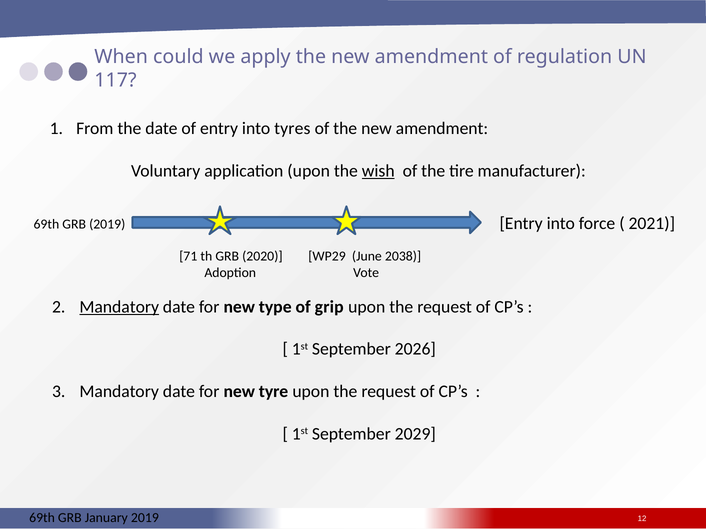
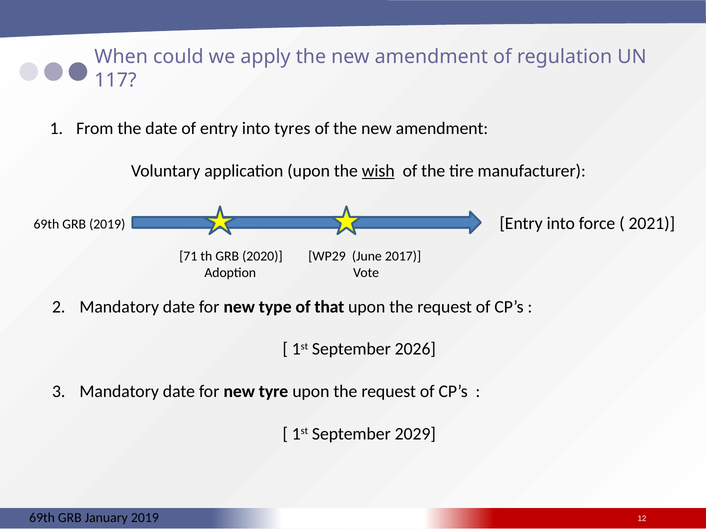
2038: 2038 -> 2017 (403, 256)
Mandatory underline: present -> none (119, 307)
grip: grip -> that (329, 307)
